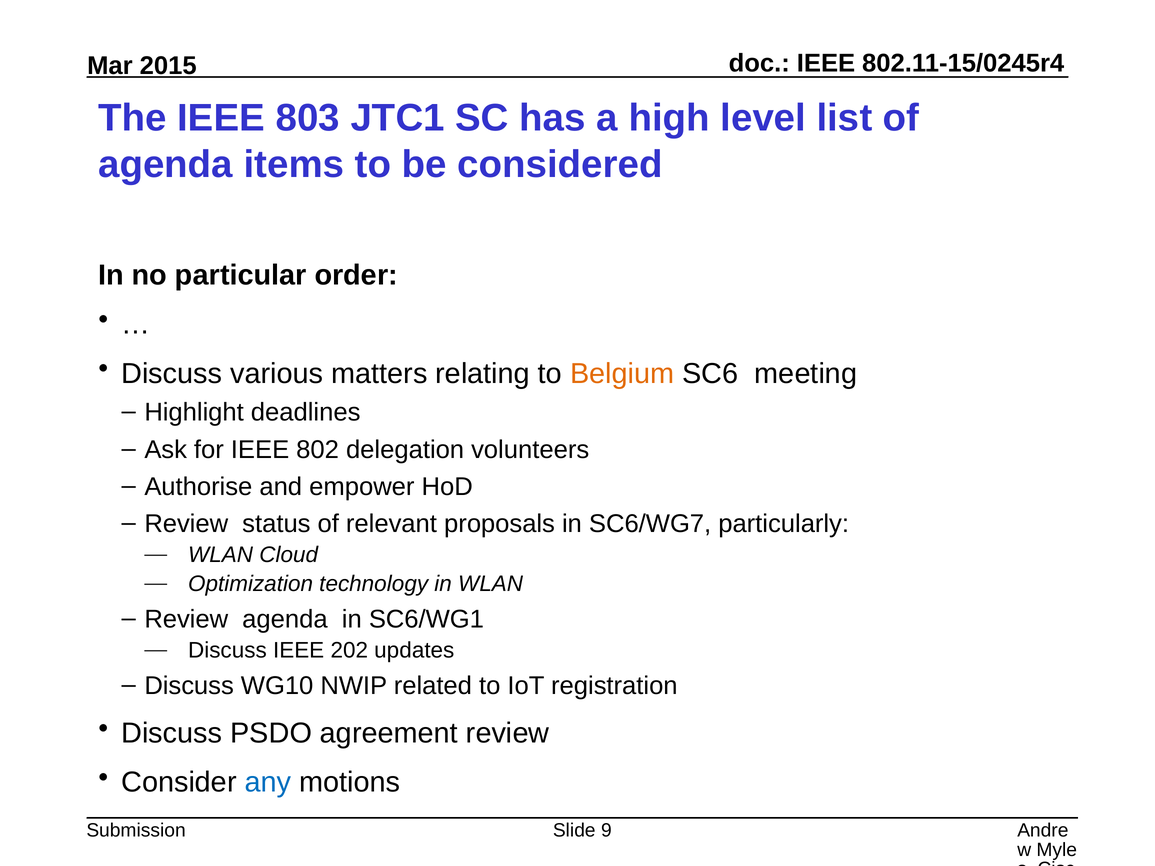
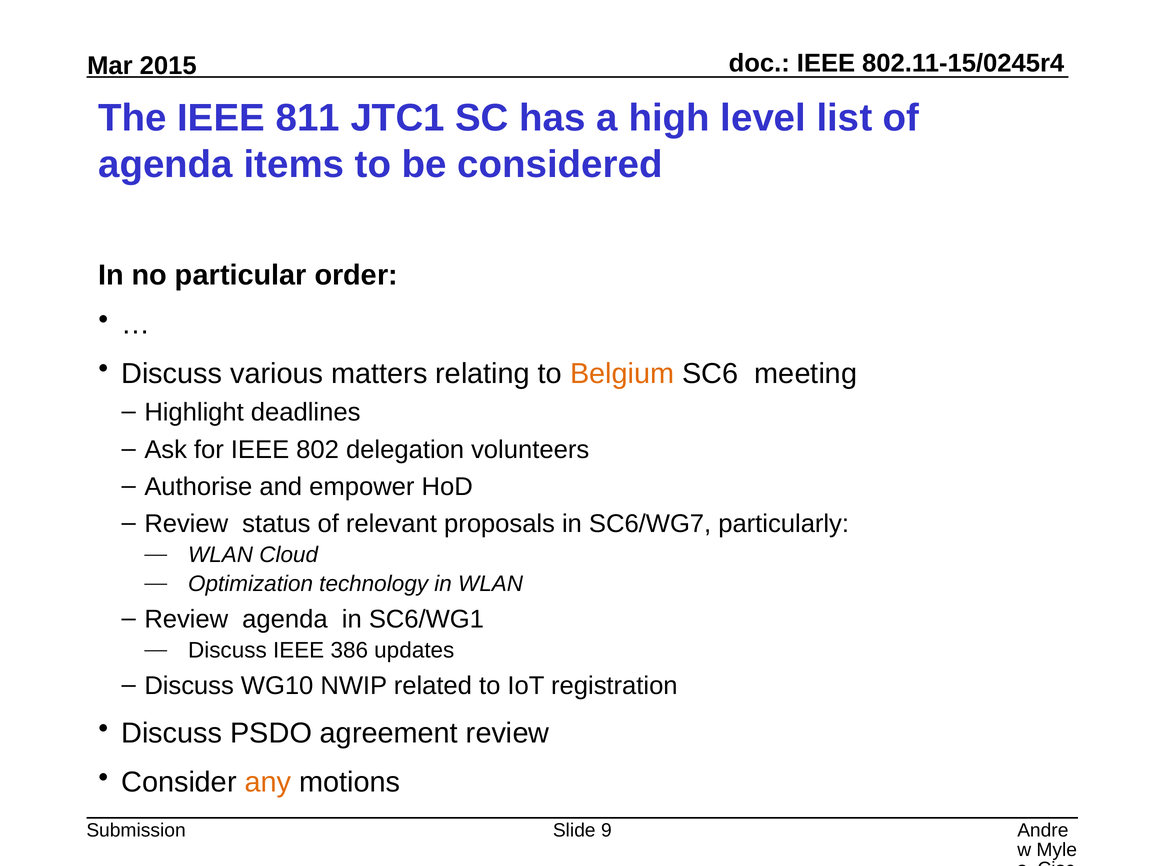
803: 803 -> 811 (308, 118)
202: 202 -> 386 (349, 651)
any colour: blue -> orange (268, 783)
